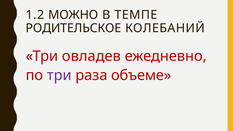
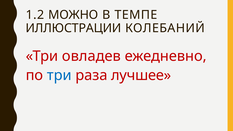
РОДИТЕЛЬСКОЕ: РОДИТЕЛЬСКОЕ -> ИЛЛЮСТРАЦИИ (73, 28)
три colour: purple -> blue (59, 75)
объеме: объеме -> лучшее (141, 75)
